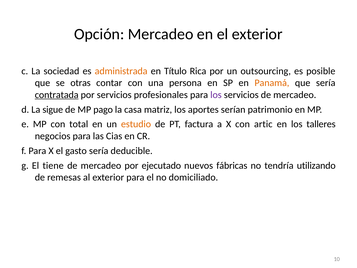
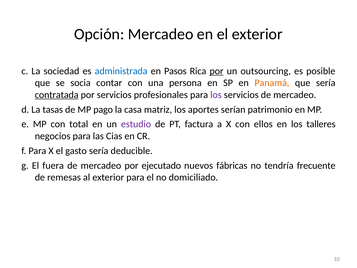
administrada colour: orange -> blue (121, 71)
Título: Título -> Pasos (175, 71)
por underline: none -> present (217, 71)
otras: otras -> socia (81, 83)
sigue: sigue -> tasas (53, 109)
estudio colour: orange -> purple (136, 124)
artic: artic -> ellos (263, 124)
tiene: tiene -> fuera (53, 165)
utilizando: utilizando -> frecuente (316, 165)
